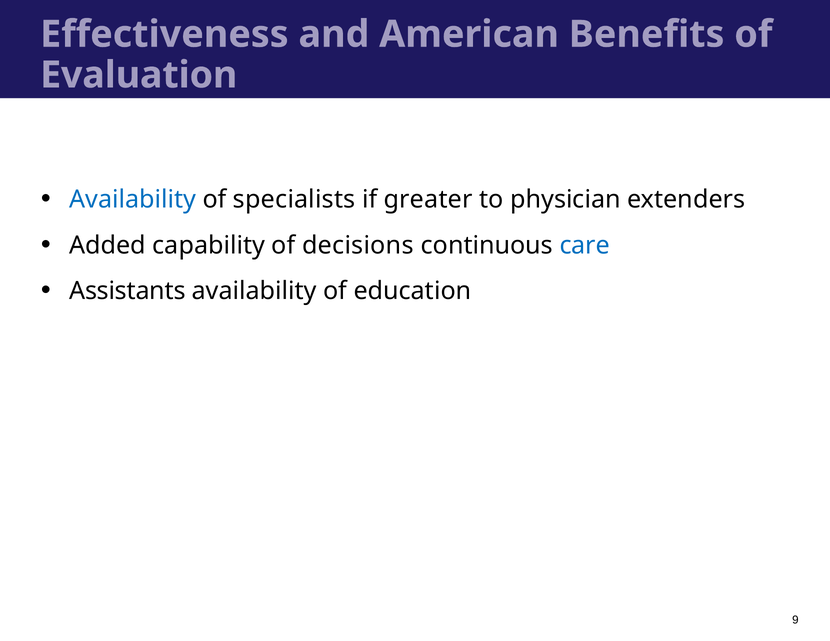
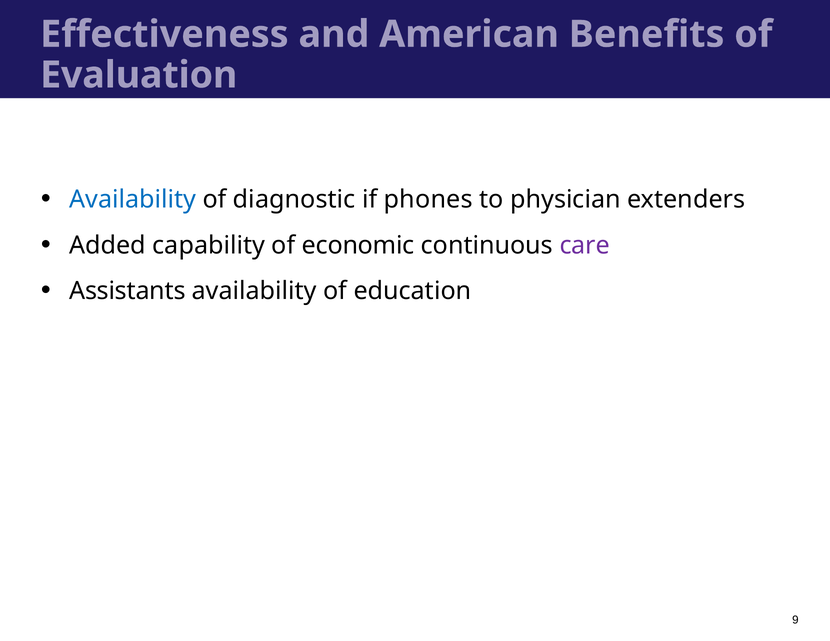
specialists: specialists -> diagnostic (294, 200)
greater: greater -> phones (428, 200)
decisions: decisions -> economic (358, 245)
care colour: blue -> purple (585, 245)
